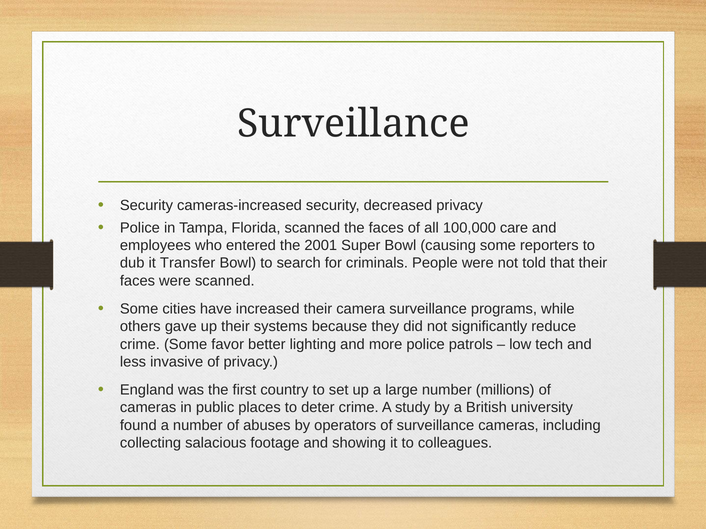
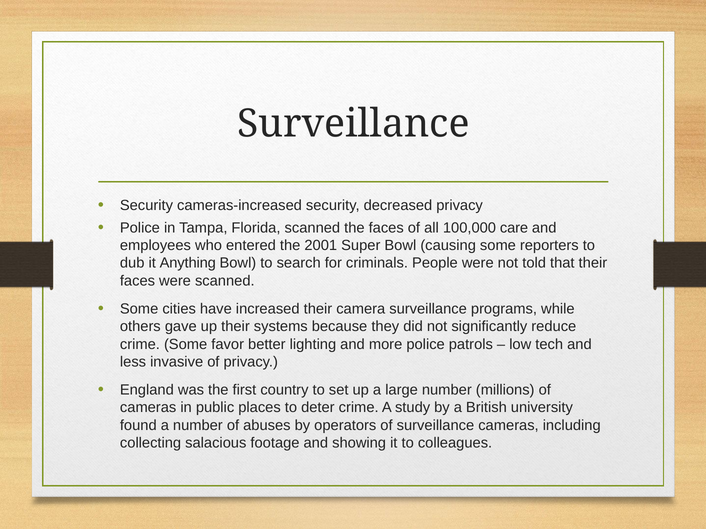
Transfer: Transfer -> Anything (188, 263)
